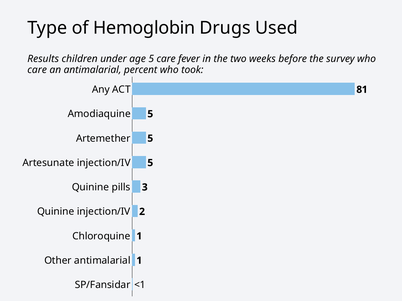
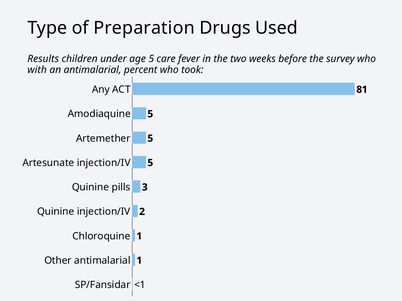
Hemoglobin: Hemoglobin -> Preparation (144, 28)
care: care -> with (37, 70)
